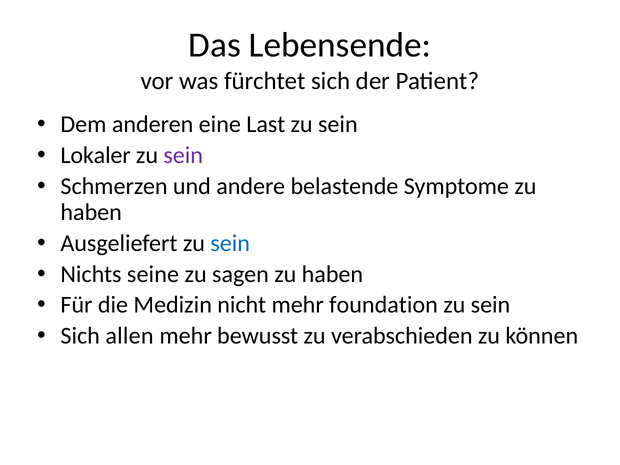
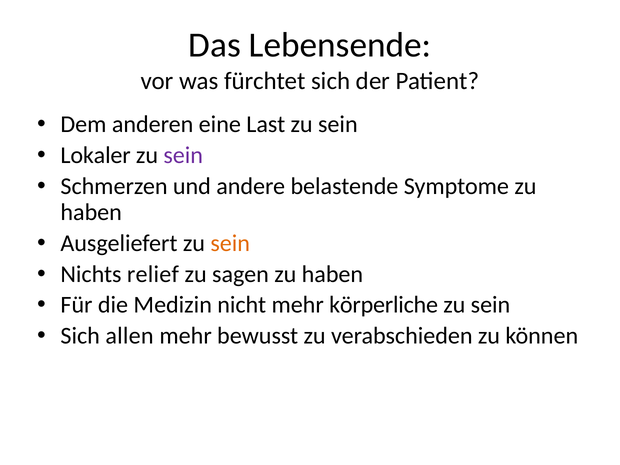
sein colour: blue -> orange (230, 243)
seine: seine -> relief (153, 274)
foundation: foundation -> körperliche (384, 305)
